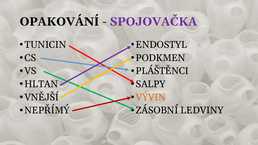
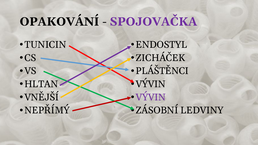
PODKMEN: PODKMEN -> ZICHÁČEK (160, 58)
SALPY: SALPY -> VÝVIN (151, 84)
VÝVIN colour: orange -> purple (151, 97)
